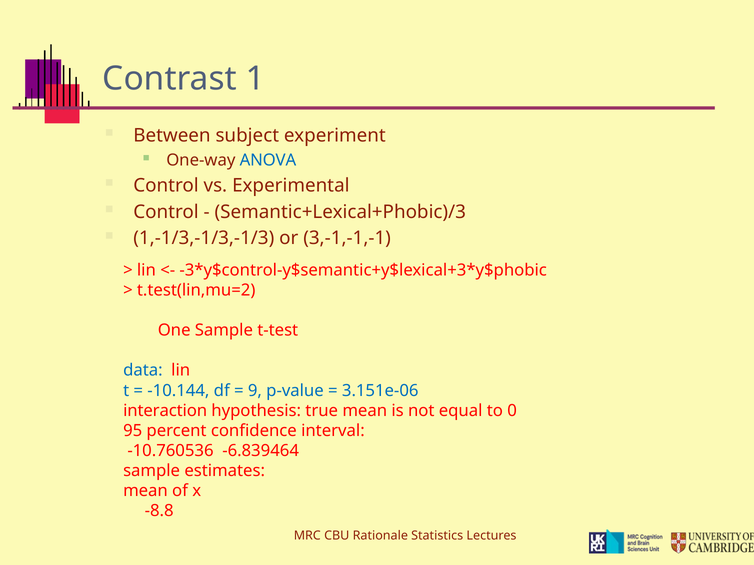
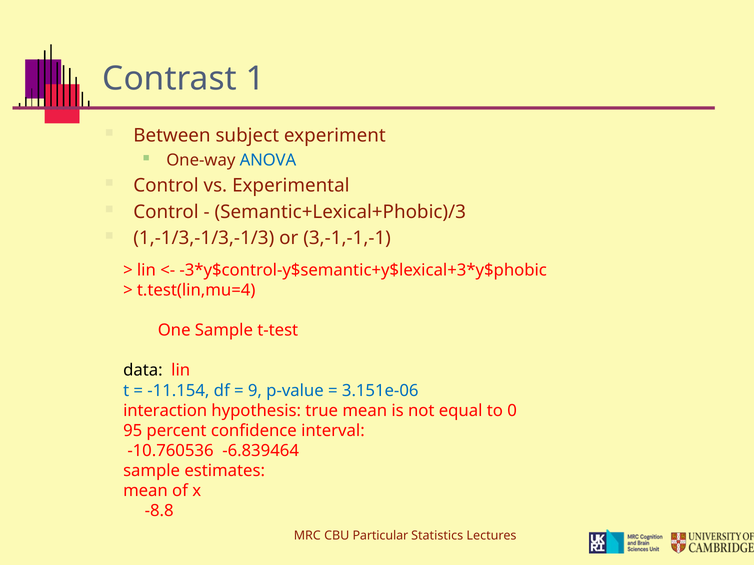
t.test(lin,mu=2: t.test(lin,mu=2 -> t.test(lin,mu=4 (196, 290)
data colour: blue -> black (143, 371)
-10.144: -10.144 -> -11.154 (178, 391)
Rationale: Rationale -> Particular (380, 536)
